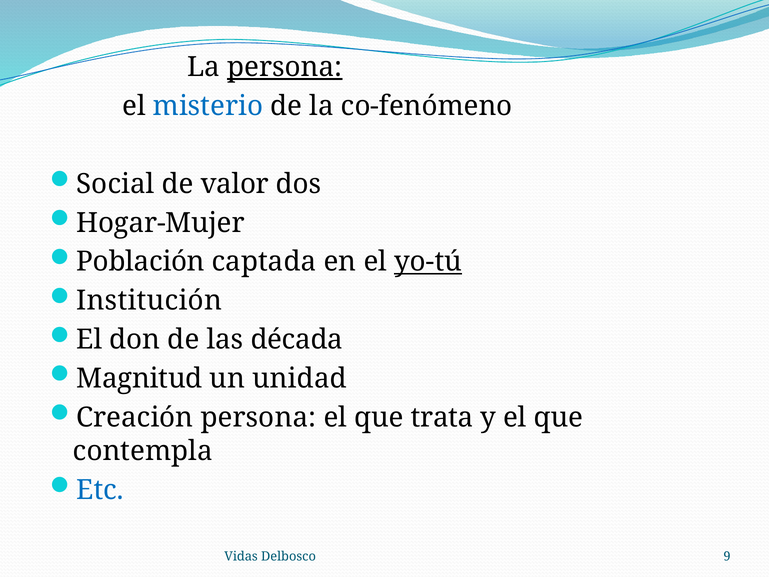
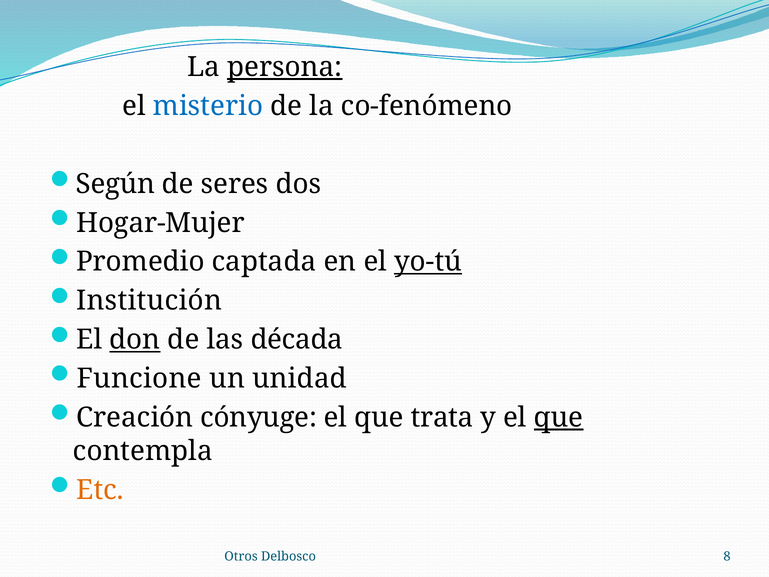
Social: Social -> Según (116, 184)
valor: valor -> seres (235, 184)
Población: Población -> Promedio (140, 262)
don underline: none -> present (135, 340)
Magnitud: Magnitud -> Funcione (139, 379)
Creación persona: persona -> cónyuge (259, 417)
que underline: none -> present (559, 417)
Etc colour: blue -> orange (100, 490)
Vidas: Vidas -> Otros (241, 556)
9: 9 -> 8 (727, 556)
